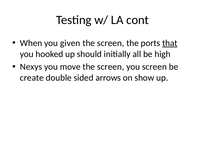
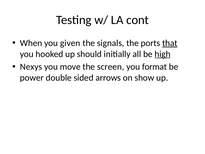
screen: screen -> signals (111, 43)
high underline: none -> present (163, 54)
you screen: screen -> format (154, 67)
create: create -> power (32, 78)
